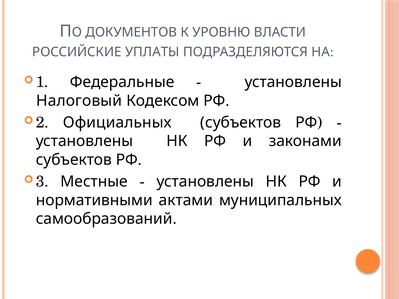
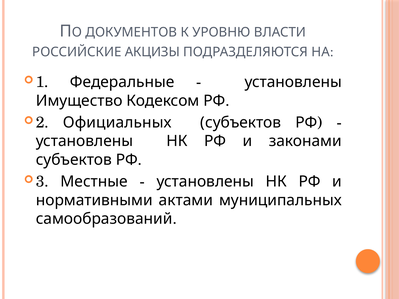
УПЛАТЫ: УПЛАТЫ -> АКЦИЗЫ (152, 52)
Налоговый: Налоговый -> Имущество (79, 101)
